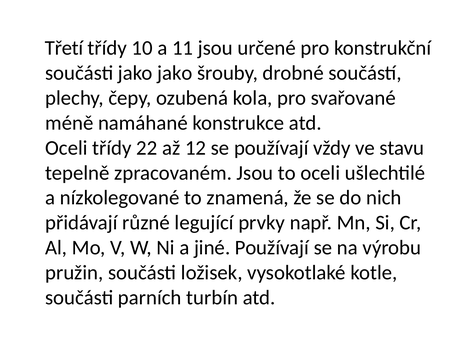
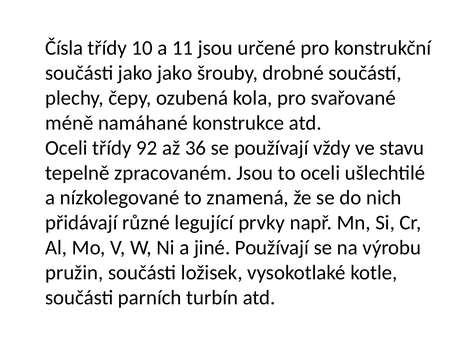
Třetí: Třetí -> Čísla (64, 48)
22: 22 -> 92 (147, 148)
12: 12 -> 36 (196, 148)
